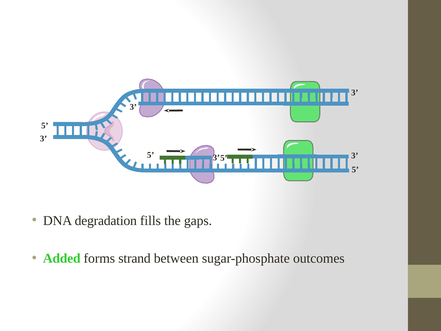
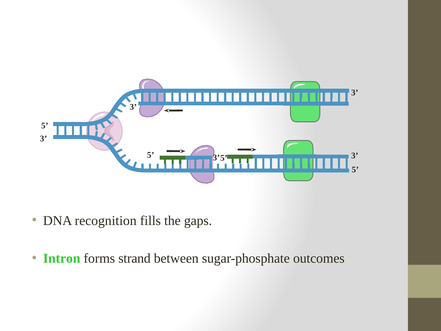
degradation: degradation -> recognition (106, 220)
Added: Added -> Intron (62, 258)
